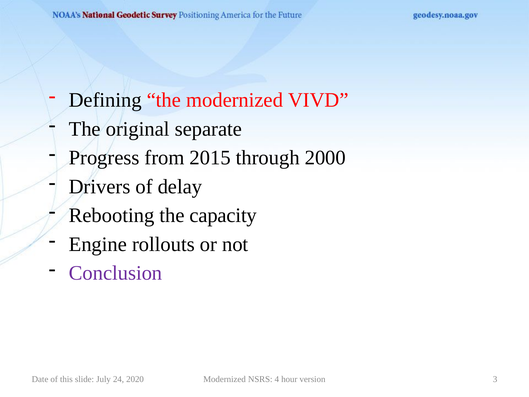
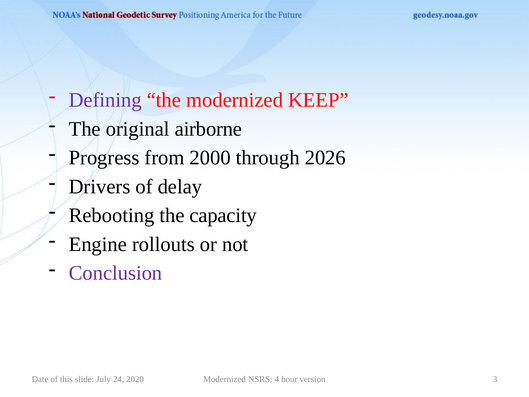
Defining colour: black -> purple (105, 100)
VIVD: VIVD -> KEEP (318, 100)
separate: separate -> airborne (208, 129)
2015: 2015 -> 2000 (210, 158)
2000: 2000 -> 2026 (325, 158)
